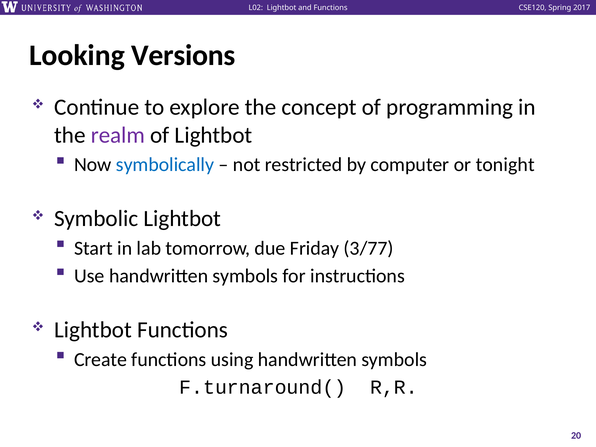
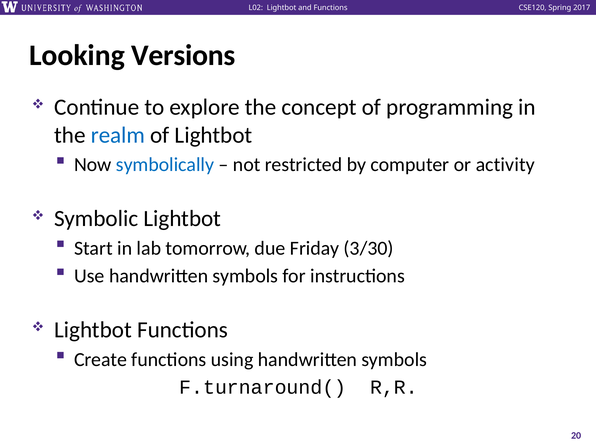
realm colour: purple -> blue (118, 135)
tonight: tonight -> activity (505, 165)
3/77: 3/77 -> 3/30 (369, 248)
